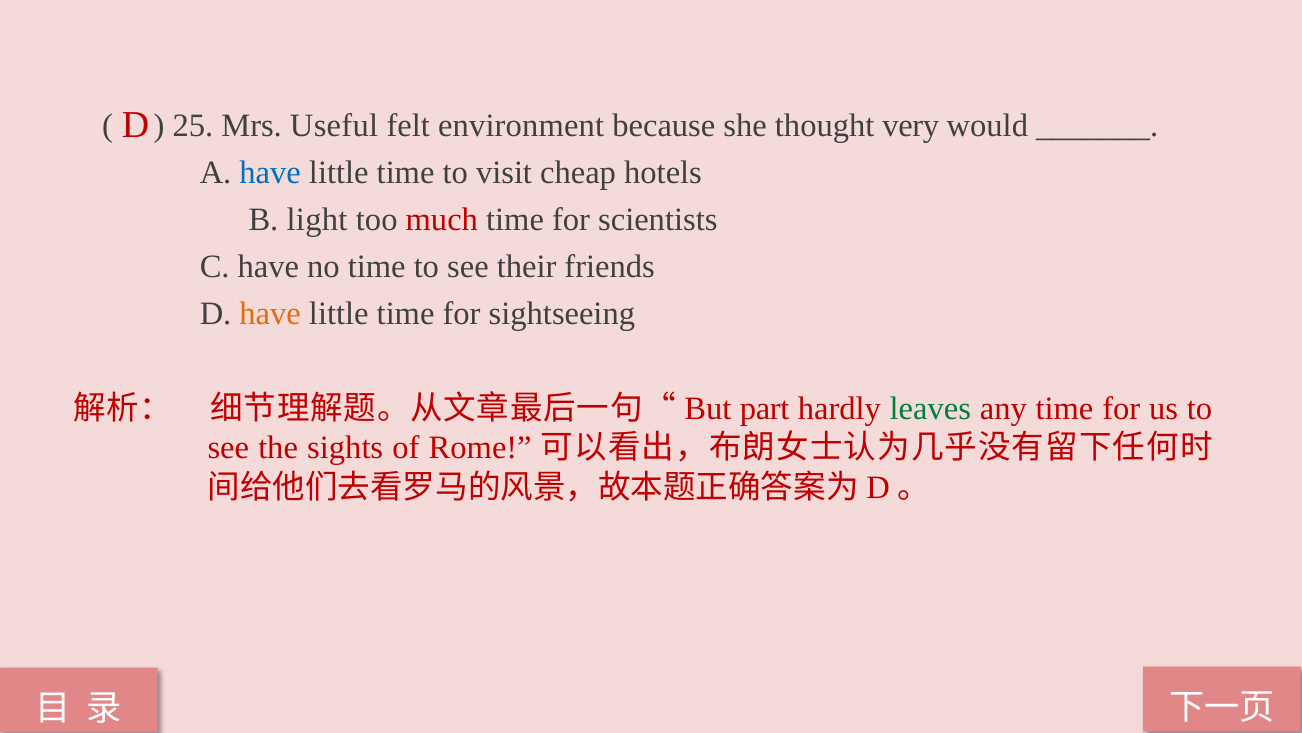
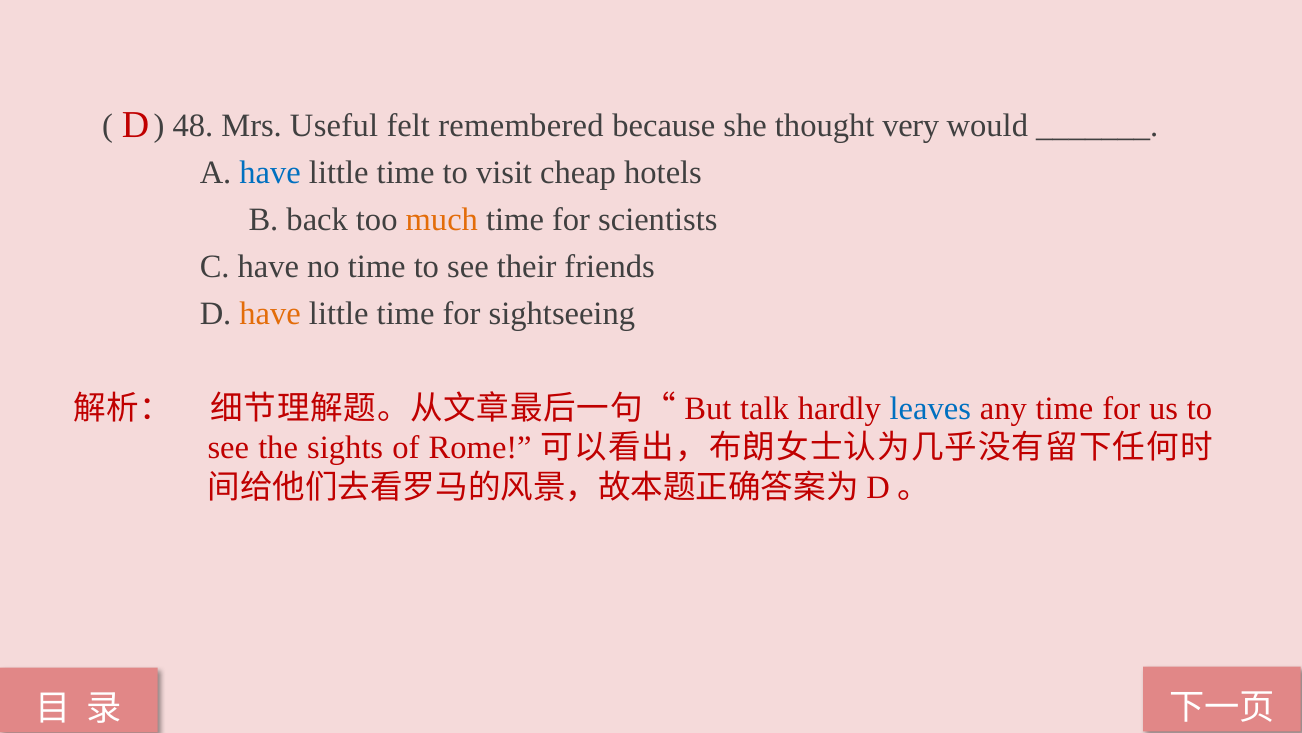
25: 25 -> 48 (193, 126)
environment: environment -> remembered (521, 126)
light: light -> back (317, 220)
much colour: red -> orange (442, 220)
part: part -> talk (765, 409)
leaves colour: green -> blue (930, 409)
